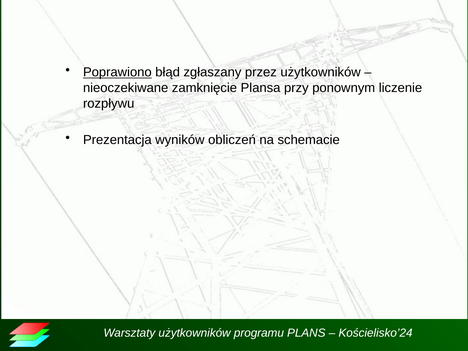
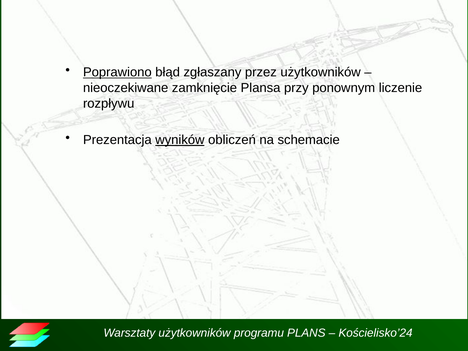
wyników underline: none -> present (180, 140)
